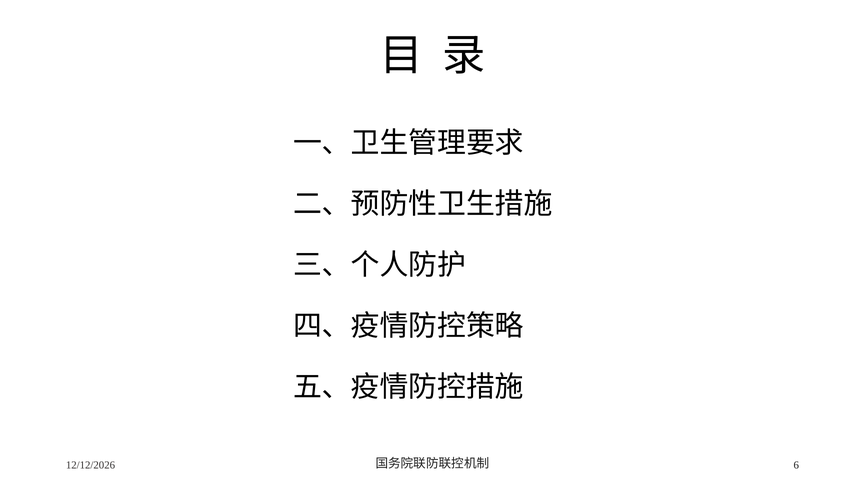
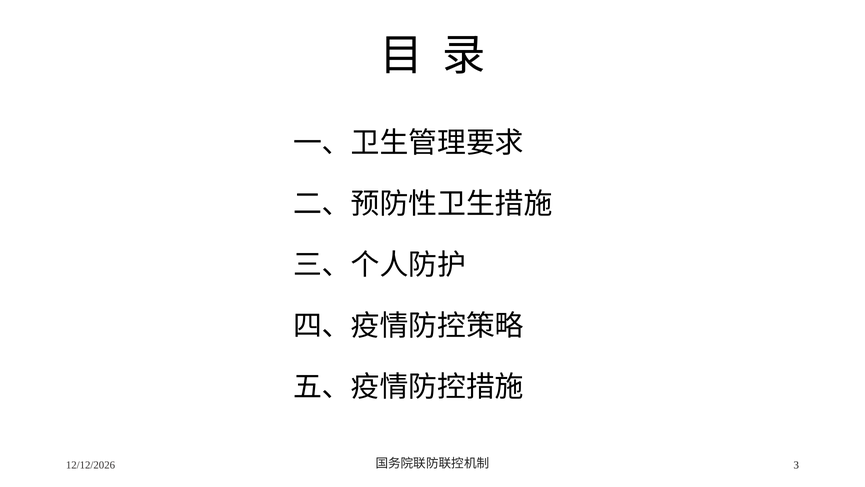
6: 6 -> 3 (796, 465)
